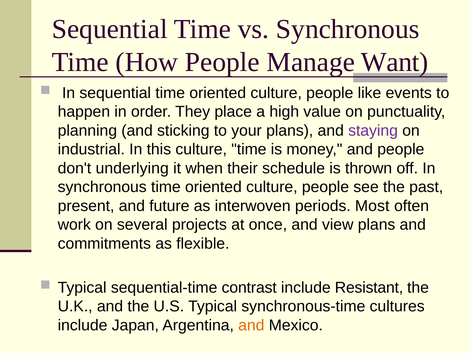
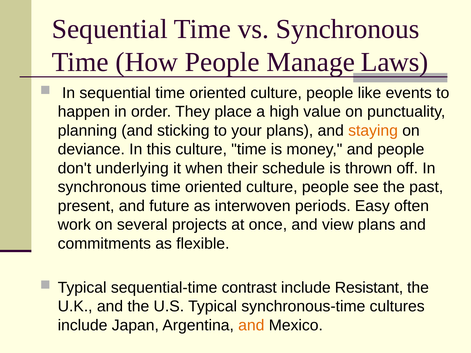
Want: Want -> Laws (395, 62)
staying colour: purple -> orange (373, 131)
industrial: industrial -> deviance (91, 150)
Most: Most -> Easy (372, 206)
